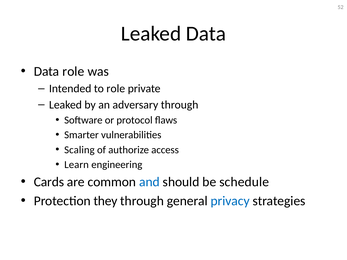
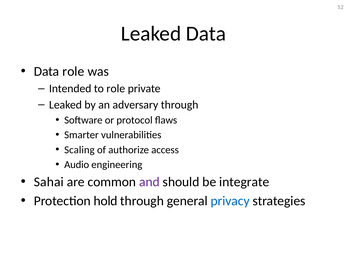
Learn: Learn -> Audio (77, 165)
Cards: Cards -> Sahai (49, 182)
and colour: blue -> purple (149, 182)
schedule: schedule -> integrate (244, 182)
they: they -> hold (106, 201)
